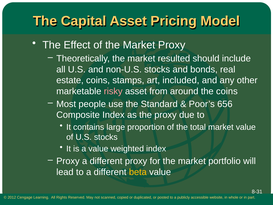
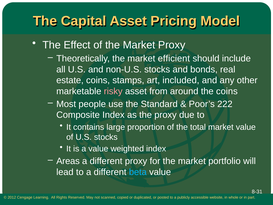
resulted: resulted -> efficient (174, 58)
656: 656 -> 222 (225, 104)
Proxy: Proxy -> Areas (68, 161)
beta colour: yellow -> light blue (138, 172)
